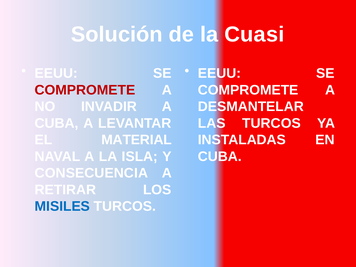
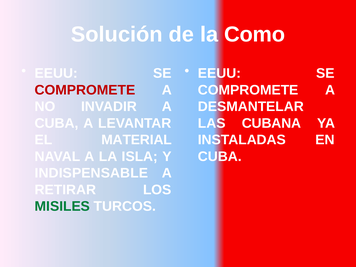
Cuasi: Cuasi -> Como (255, 34)
LAS TURCOS: TURCOS -> CUBANA (272, 123)
CONSECUENCIA: CONSECUENCIA -> INDISPENSABLE (91, 173)
MISILES colour: blue -> green (62, 206)
